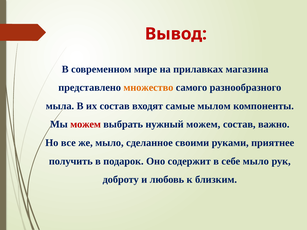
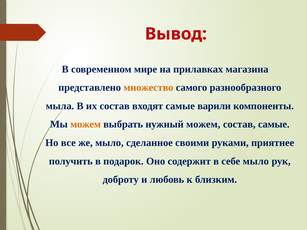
мылом: мылом -> варили (214, 106)
можем colour: red -> orange (86, 124)
состав важно: важно -> самые (274, 124)
